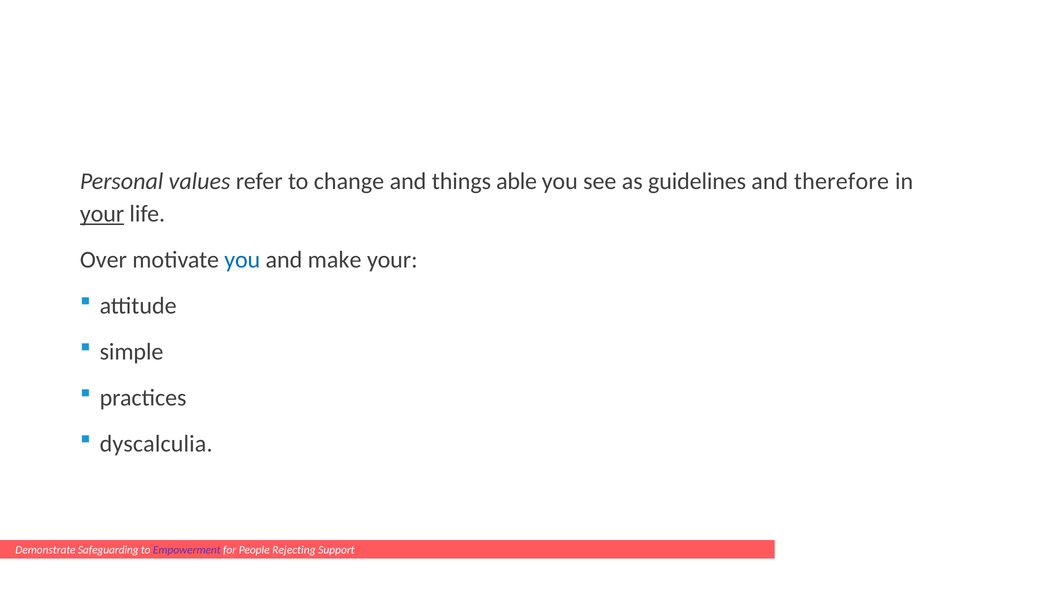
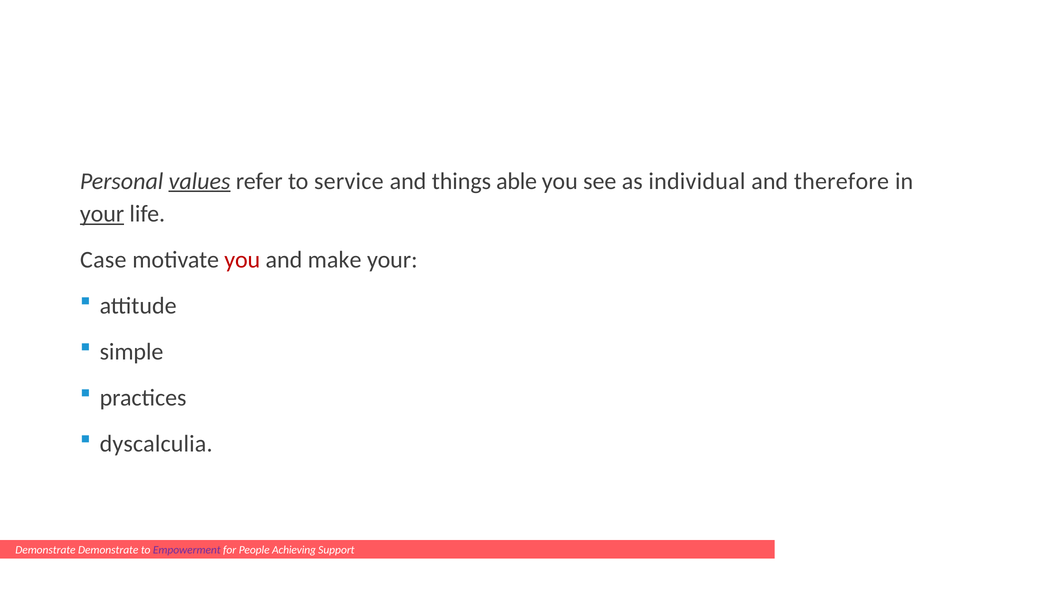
values underline: none -> present (200, 181)
change: change -> service (349, 181)
guidelines: guidelines -> individual (697, 181)
Over: Over -> Case (103, 260)
you colour: blue -> red (242, 260)
Demonstrate Safeguarding: Safeguarding -> Demonstrate (108, 550)
Rejecting: Rejecting -> Achieving (294, 550)
